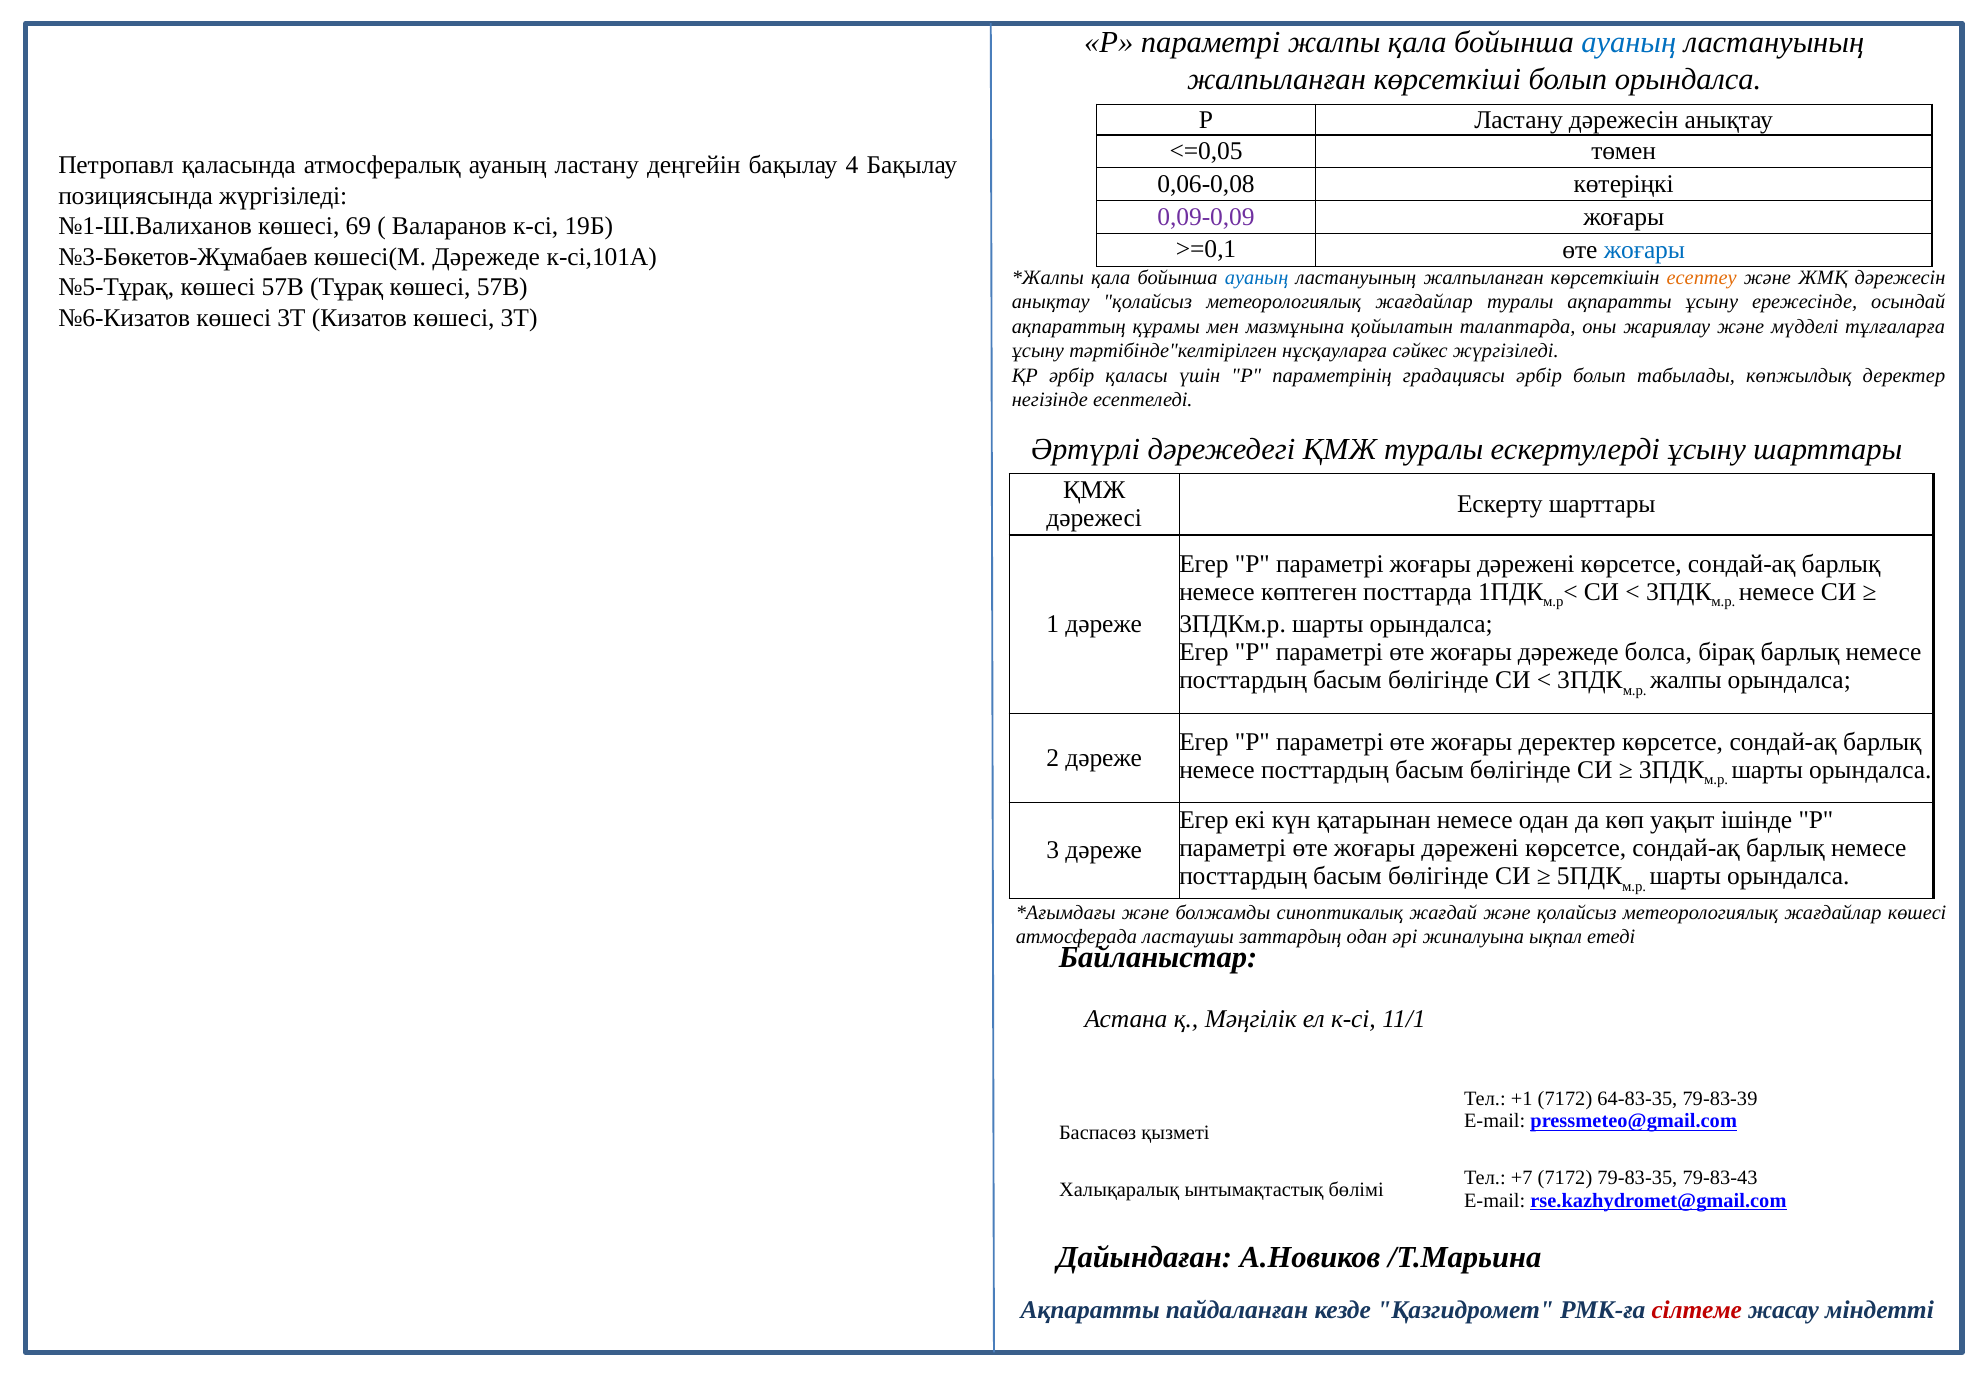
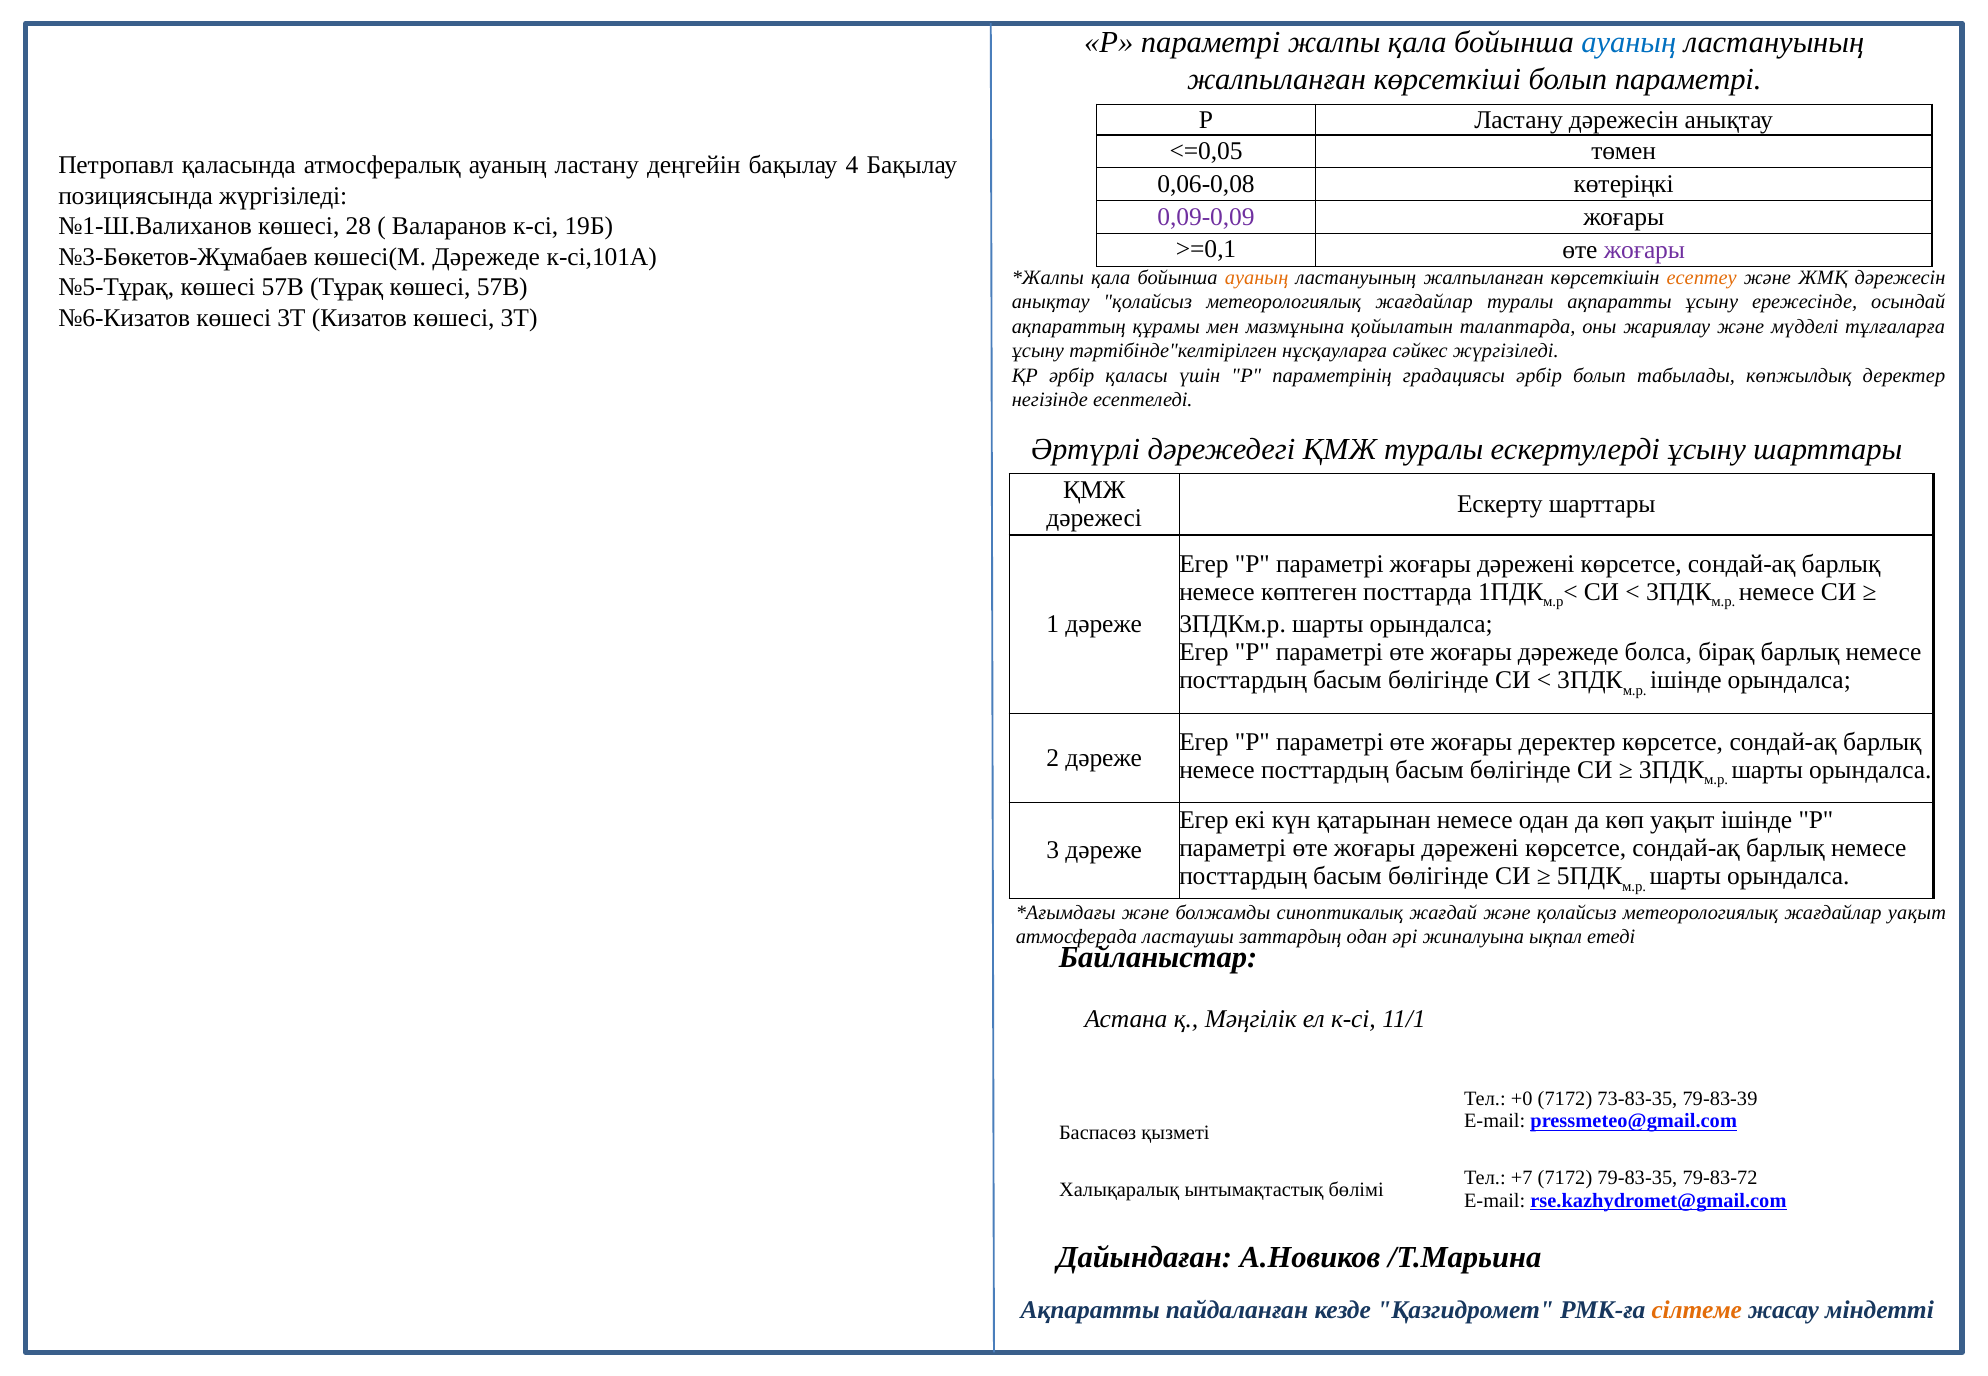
болып орындалса: орындалса -> параметрі (1688, 80)
69: 69 -> 28 (358, 226)
жоғары colour: blue -> purple (1644, 250)
ауаның colour: blue -> orange (1257, 278)
жалпы: жалпы -> ішінде (1686, 681)
жағдайлар көшесі: көшесі -> уақыт (1917, 913)
+1: +1 -> +0 (1522, 1099)
64-83-35: 64-83-35 -> 73-83-35 (1637, 1099)
79-83-43: 79-83-43 -> 79-83-72 (1720, 1178)
сілтеме colour: red -> orange (1697, 1311)
